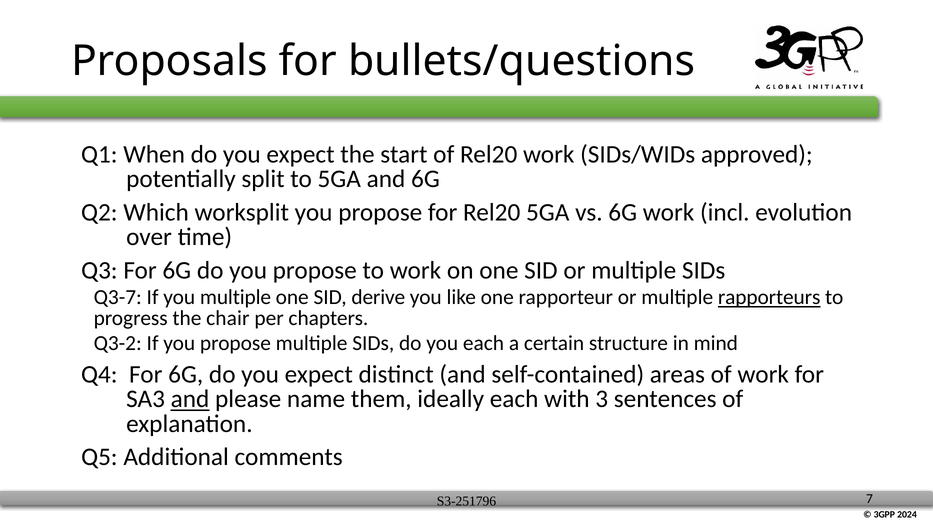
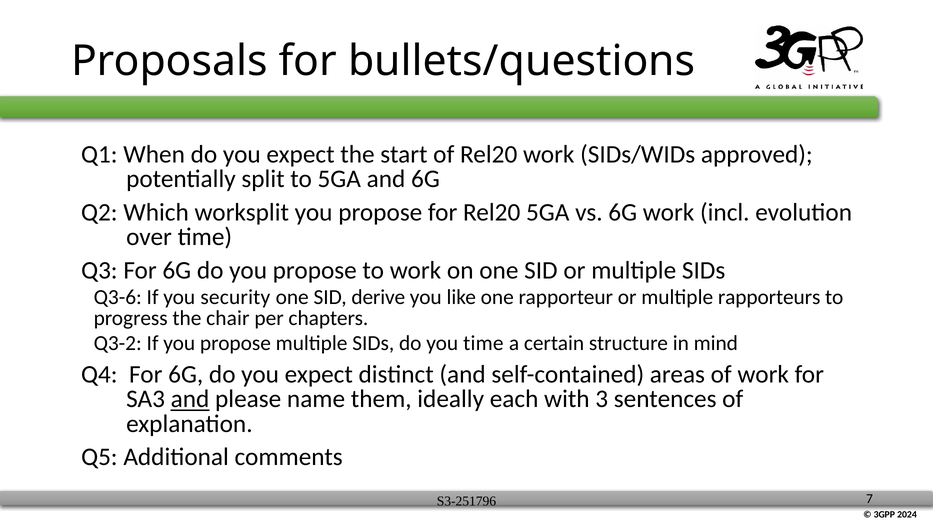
Q3-7: Q3-7 -> Q3-6 (118, 297)
you multiple: multiple -> security (235, 297)
rapporteurs underline: present -> none (769, 297)
you each: each -> time (483, 343)
